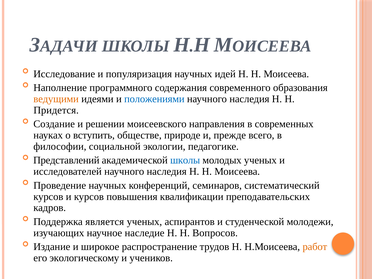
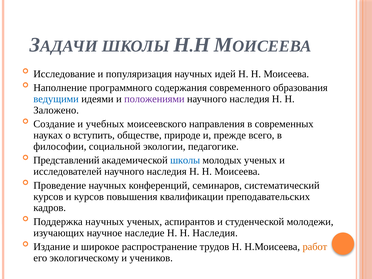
ведущими colour: orange -> blue (56, 99)
положениями colour: blue -> purple (154, 99)
Придется: Придется -> Заложено (56, 110)
решении: решении -> учебных (105, 124)
Поддержка является: является -> научных (105, 222)
Н Вопросов: Вопросов -> Наследия (215, 233)
